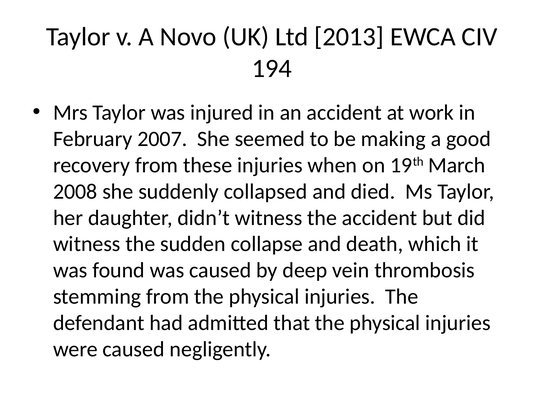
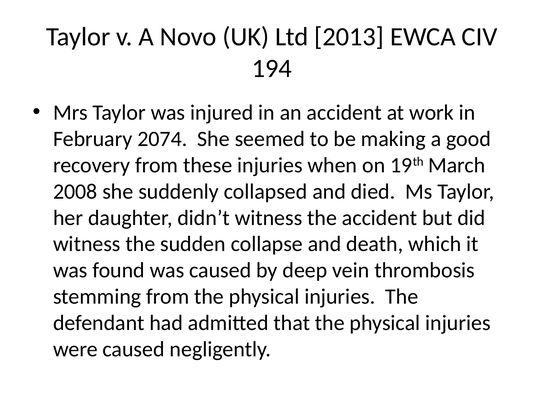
2007: 2007 -> 2074 (162, 139)
